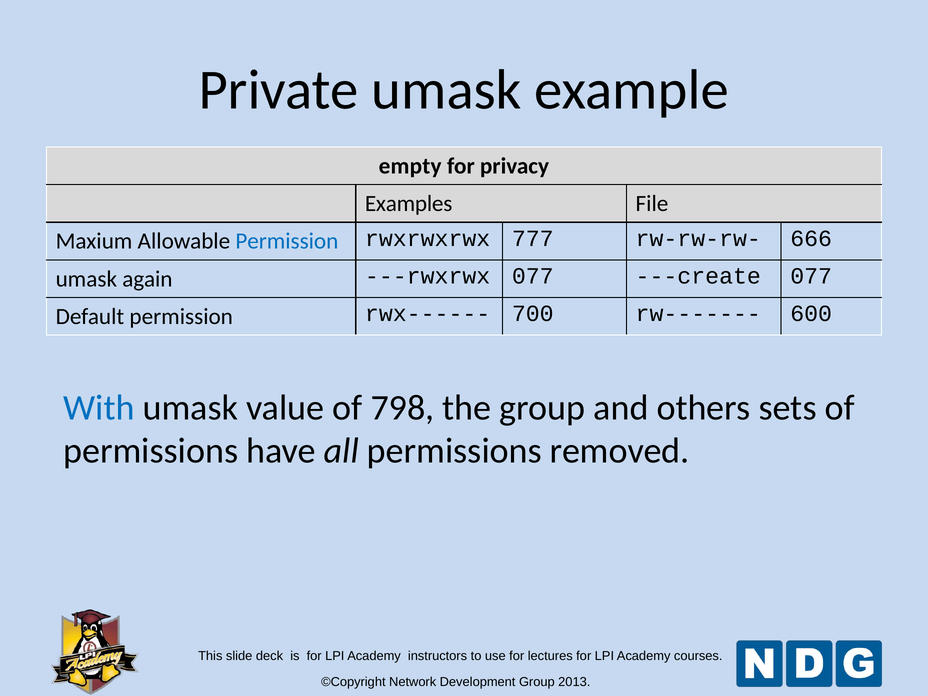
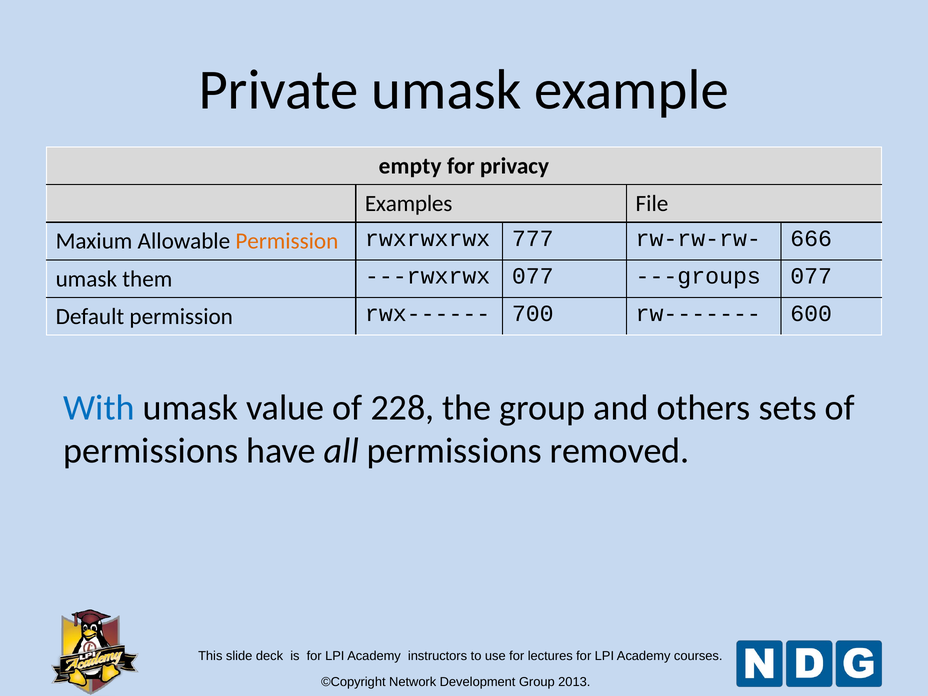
Permission colour: blue -> orange (287, 241)
again: again -> them (147, 279)
---create: ---create -> ---groups (698, 276)
798: 798 -> 228 (402, 408)
